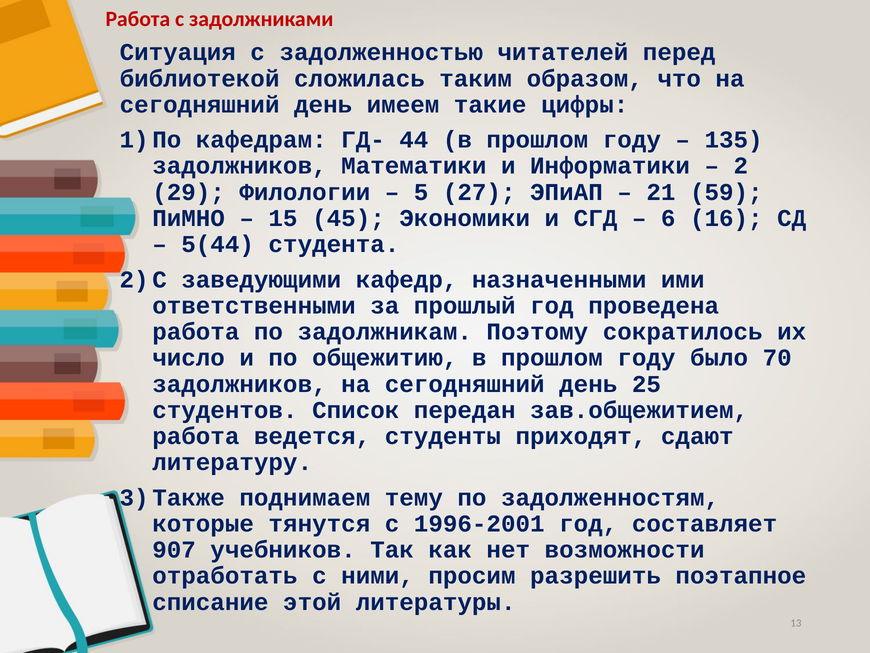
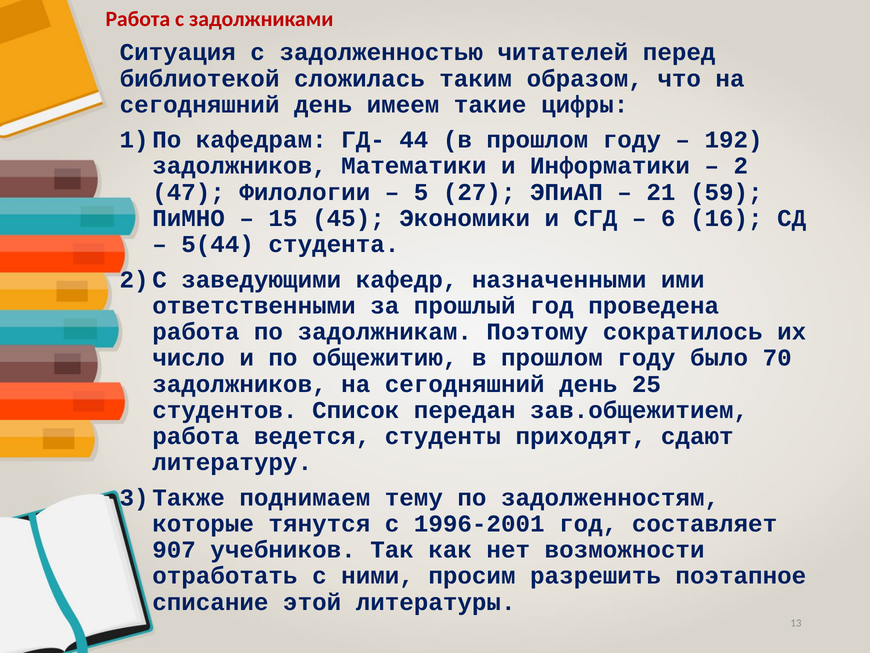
135: 135 -> 192 (734, 140)
29: 29 -> 47 (189, 192)
